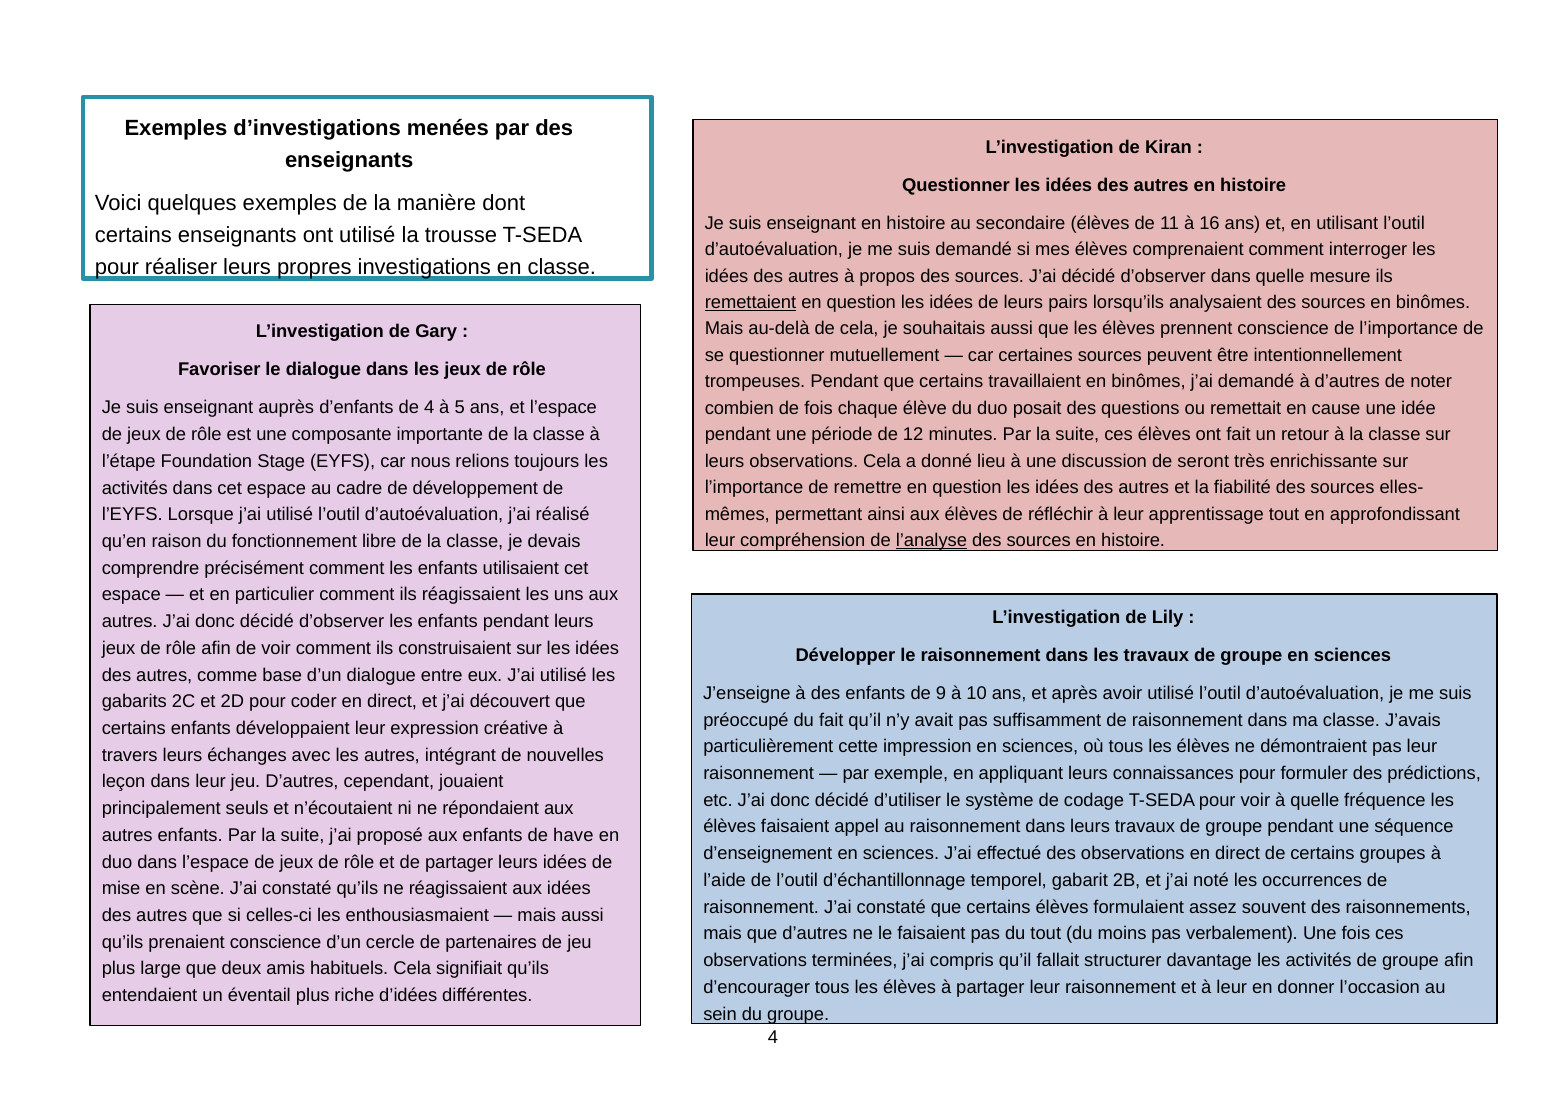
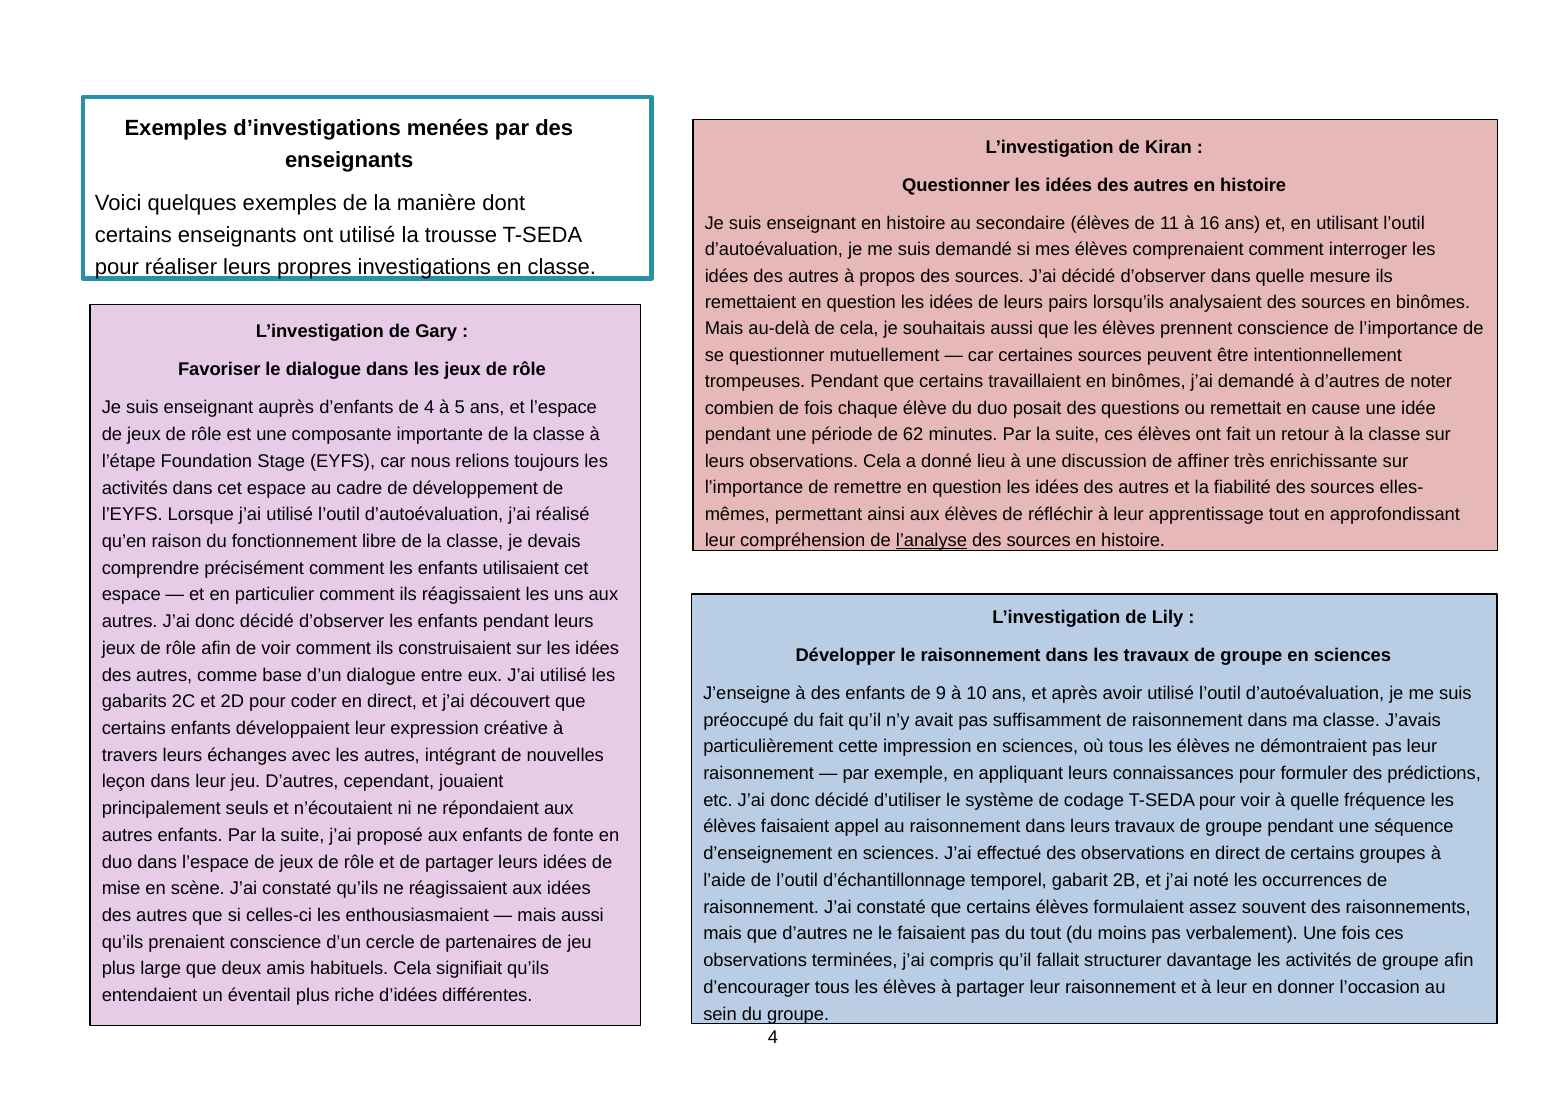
remettaient underline: present -> none (751, 302)
12: 12 -> 62 (913, 434)
seront: seront -> affiner (1203, 461)
have: have -> fonte (573, 835)
